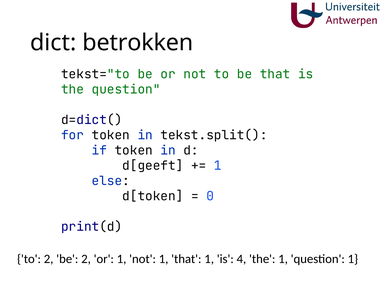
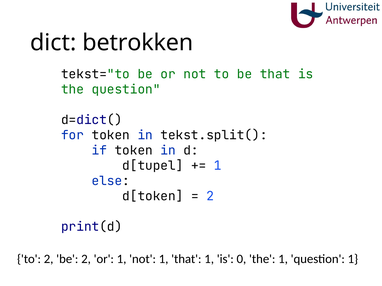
d[geeft: d[geeft -> d[tupel (153, 166)
0: 0 -> 2 (210, 196)
4: 4 -> 0 (241, 259)
